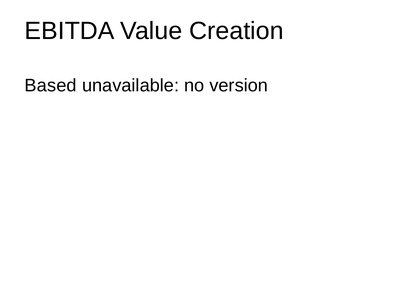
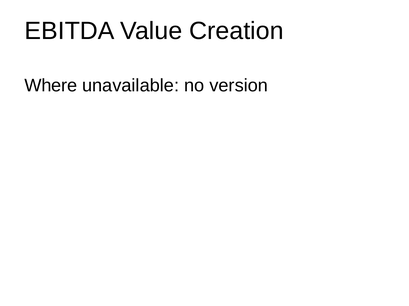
Based: Based -> Where (51, 86)
